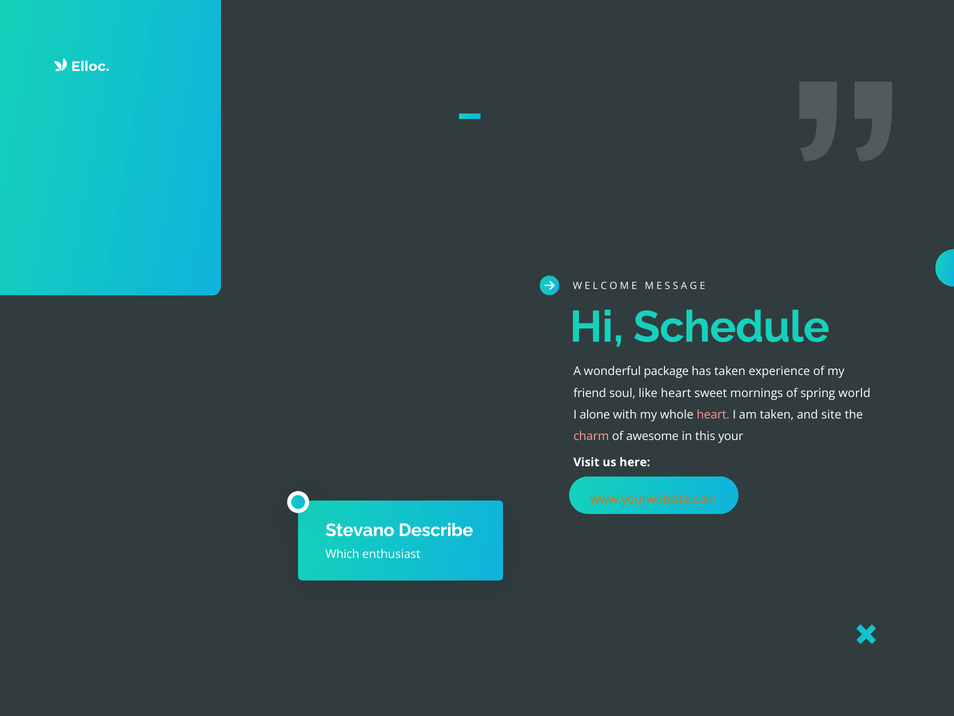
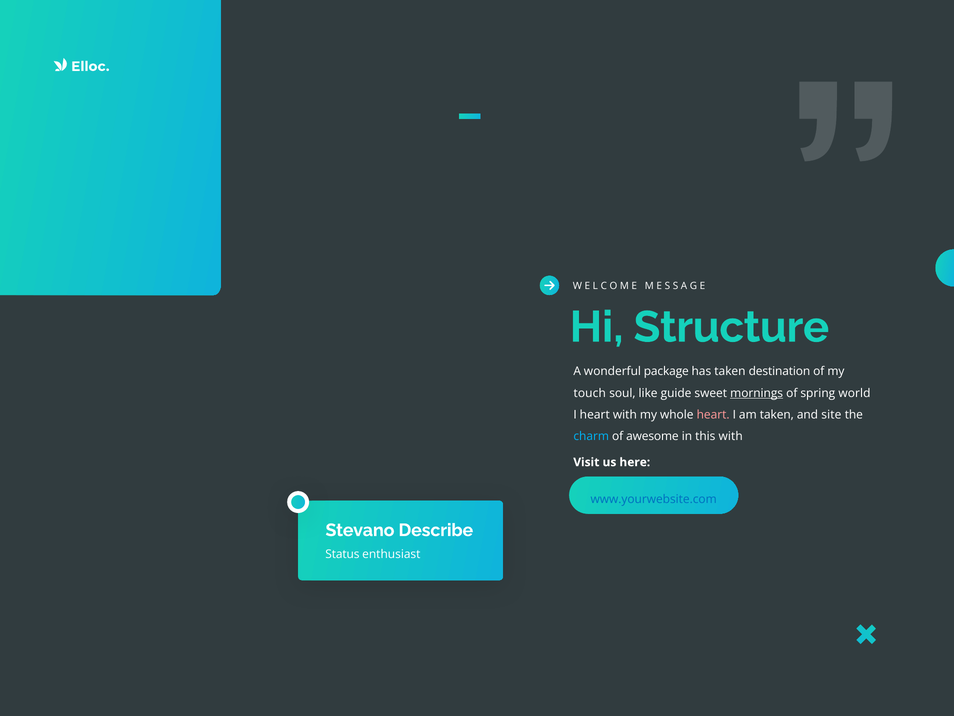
Schedule: Schedule -> Structure (731, 327)
experience: experience -> destination (779, 371)
friend: friend -> touch (590, 393)
like heart: heart -> guide (676, 393)
mornings underline: none -> present (757, 393)
I alone: alone -> heart (595, 414)
charm colour: pink -> light blue (591, 436)
this your: your -> with (731, 436)
www.yourwebsite.com colour: orange -> blue (654, 499)
Which: Which -> Status (342, 554)
